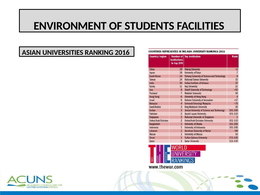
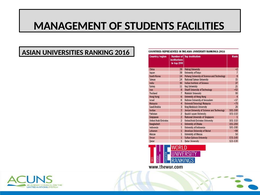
ENVIRONMENT: ENVIRONMENT -> MANAGEMENT (70, 26)
